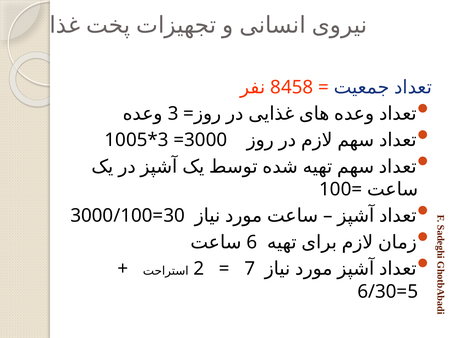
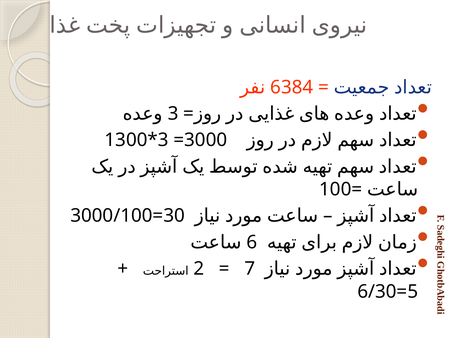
8458: 8458 -> 6384 (292, 87)
1005: 1005 -> 1300 (126, 140)
